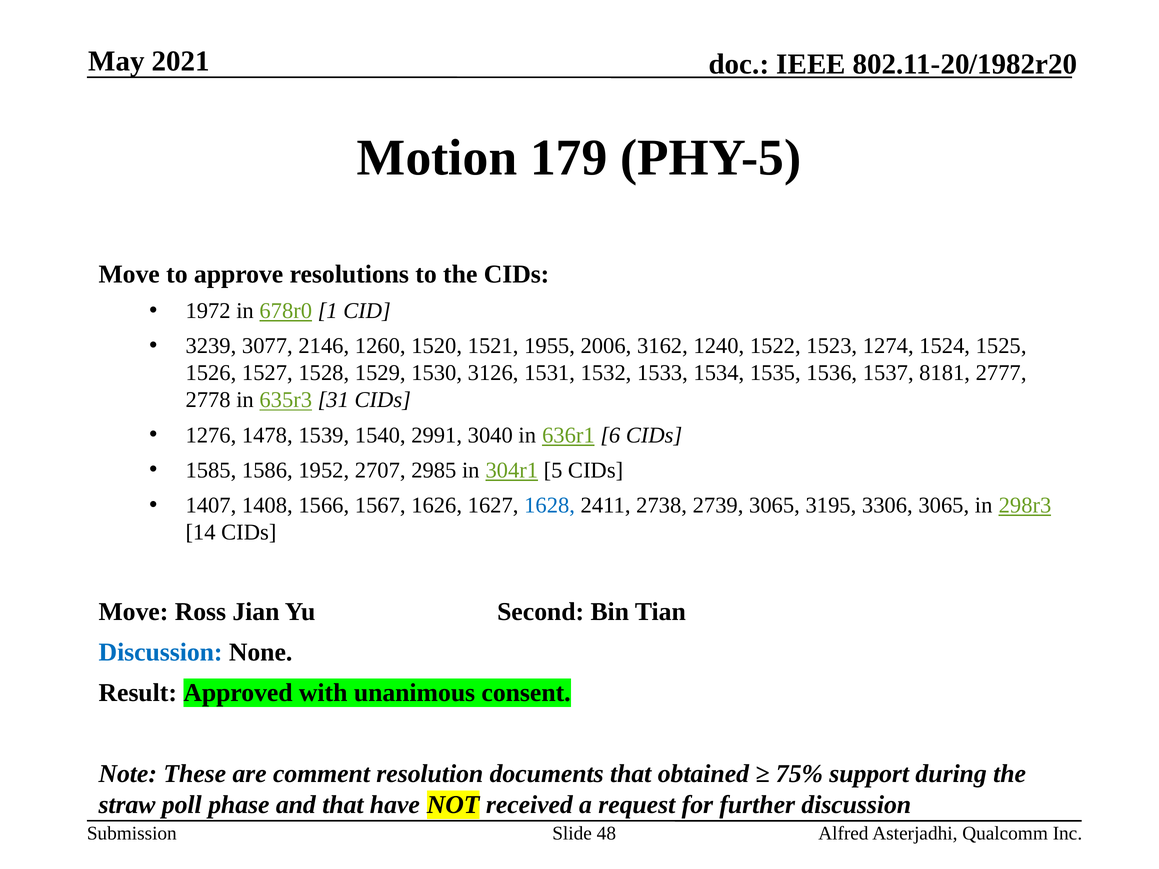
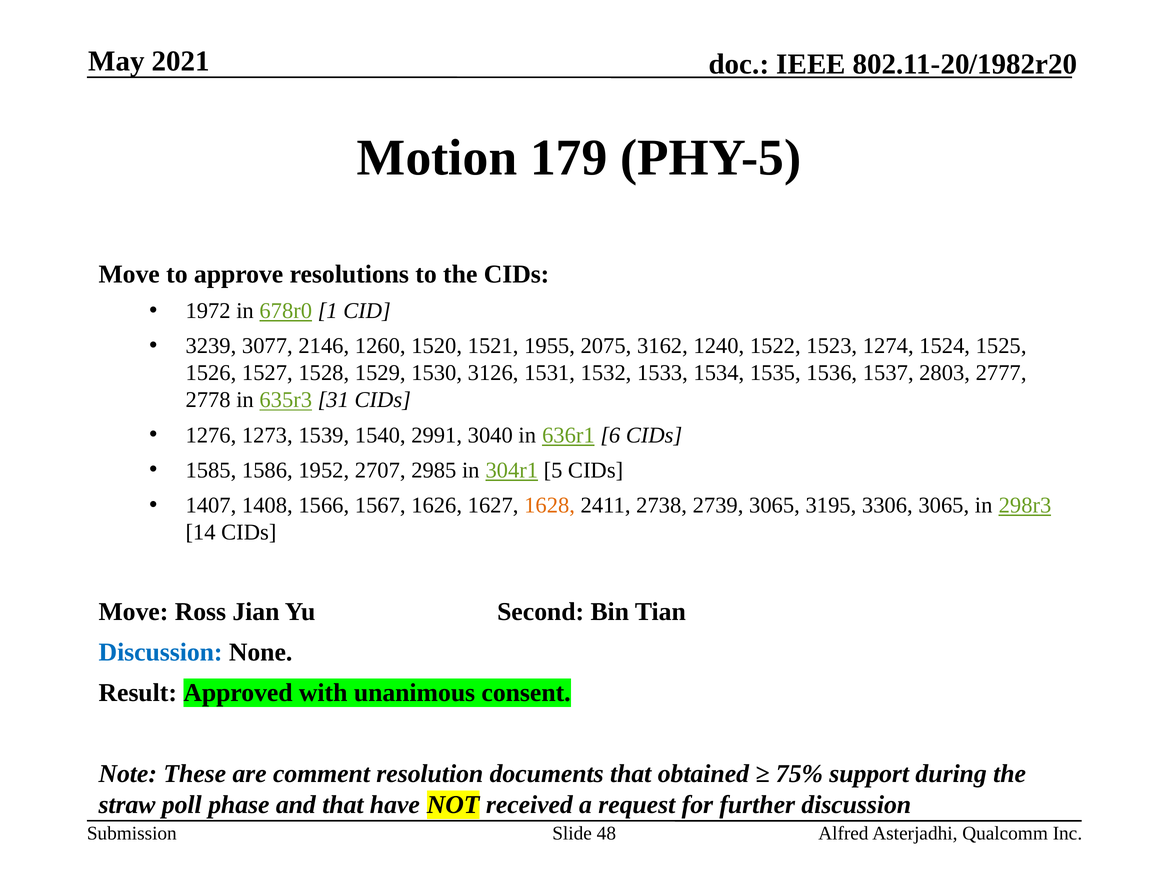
2006: 2006 -> 2075 (606, 346)
8181: 8181 -> 2803 (945, 373)
1478: 1478 -> 1273 (267, 435)
1628 colour: blue -> orange (550, 505)
